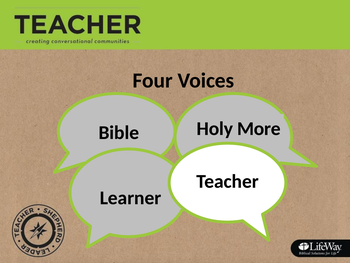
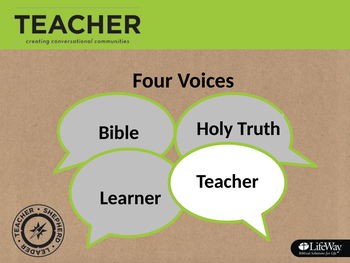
More: More -> Truth (259, 128)
